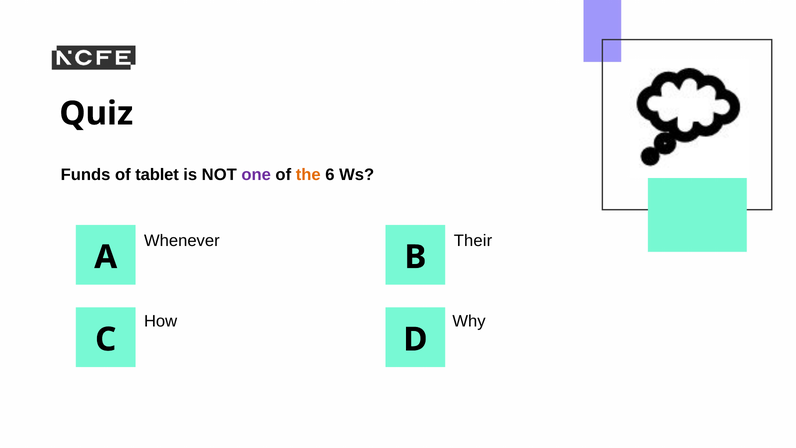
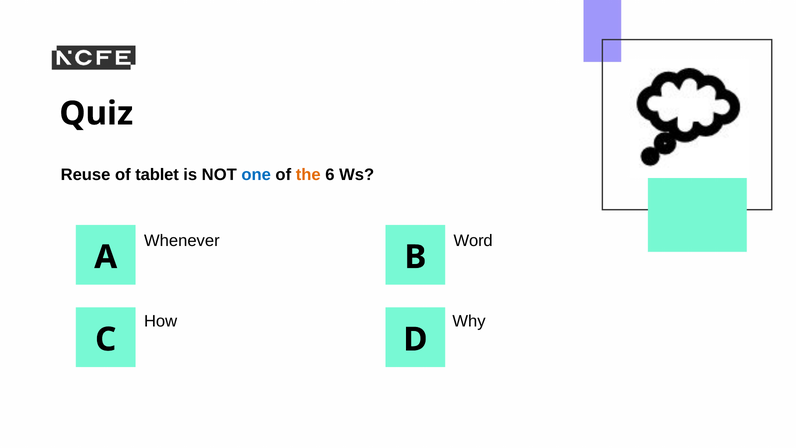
Funds: Funds -> Reuse (86, 175)
one colour: purple -> blue (256, 175)
Their: Their -> Word (473, 240)
